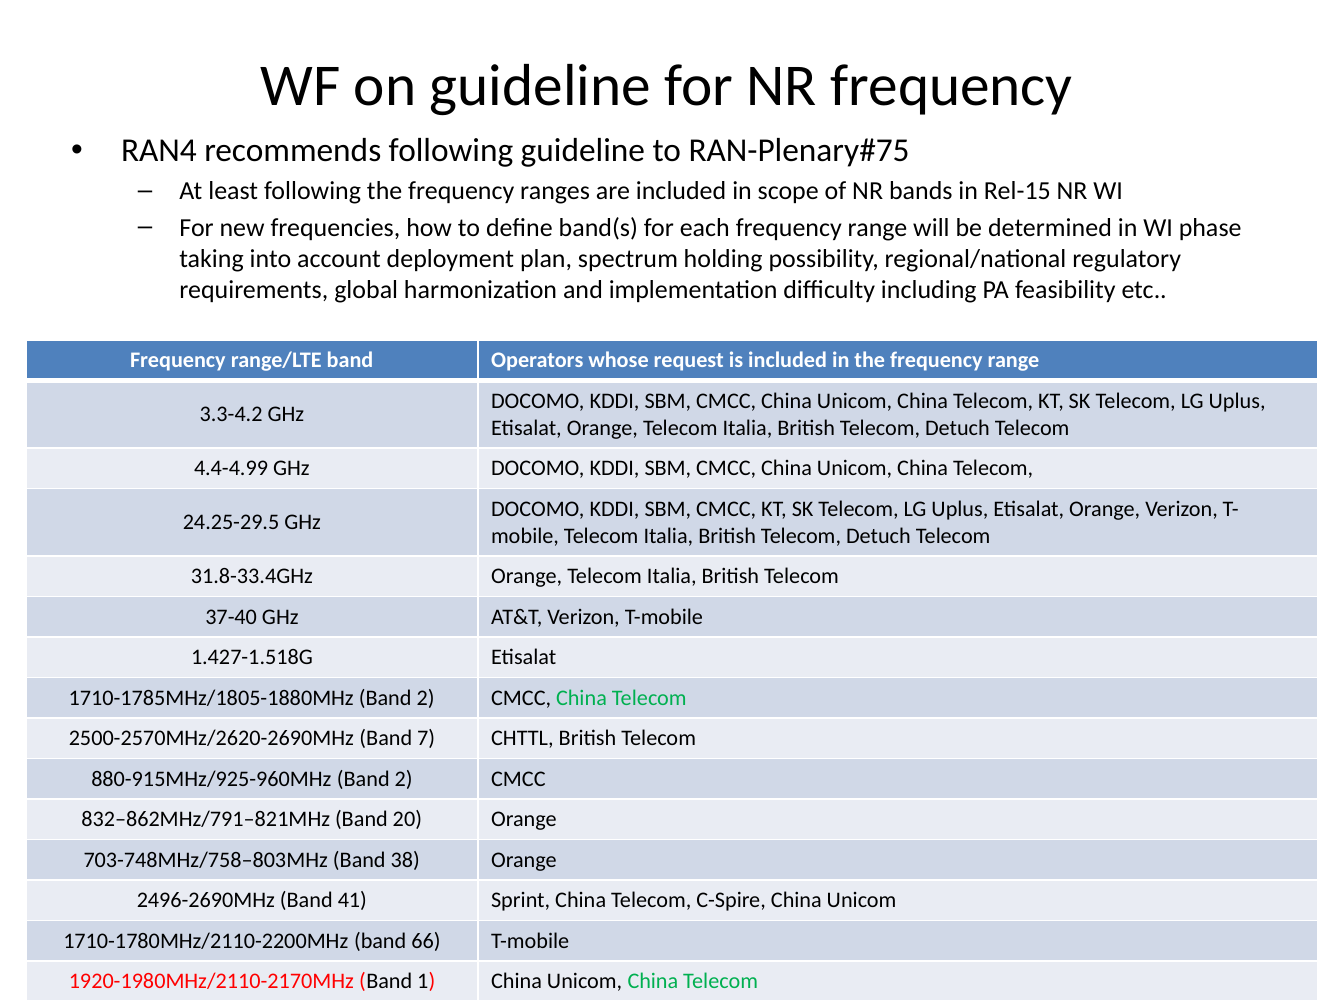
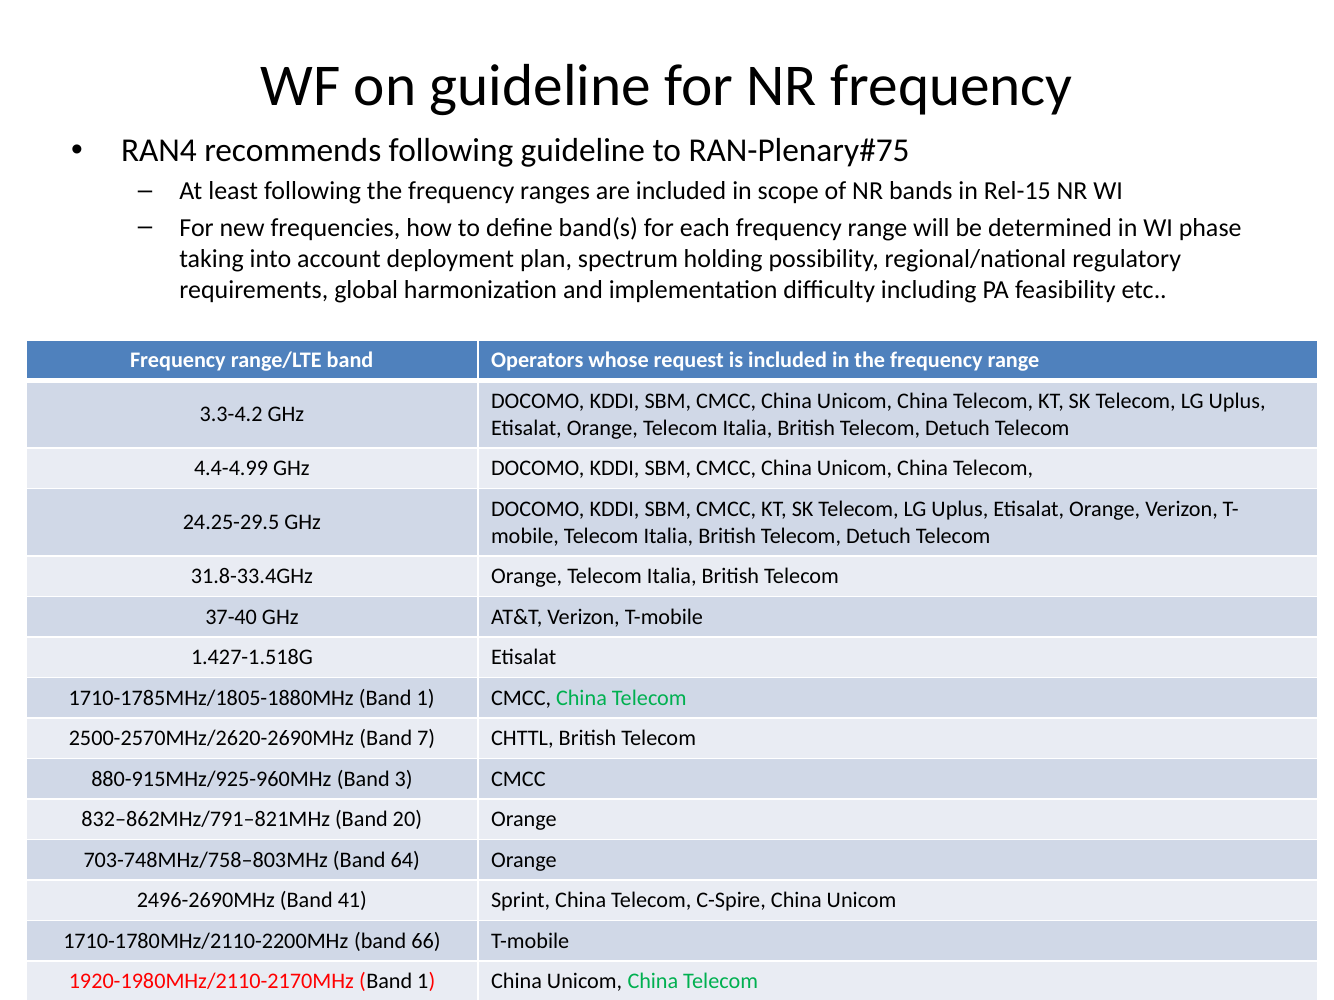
1710-1785MHz/1805-1880MHz Band 2: 2 -> 1 (426, 698)
880-915MHz/925-960MHz Band 2: 2 -> 3 (404, 779)
38: 38 -> 64 (405, 860)
